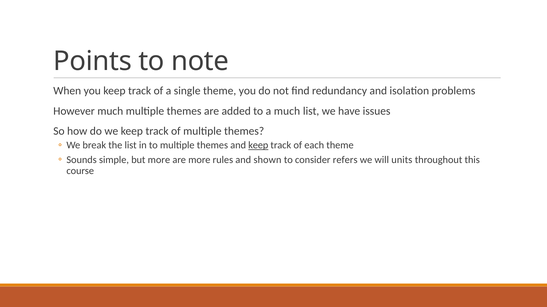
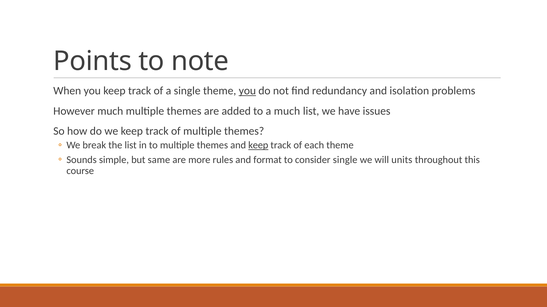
you underline: none -> present (247, 91)
but more: more -> same (159, 160)
shown: shown -> format (268, 160)
consider refers: refers -> single (345, 160)
